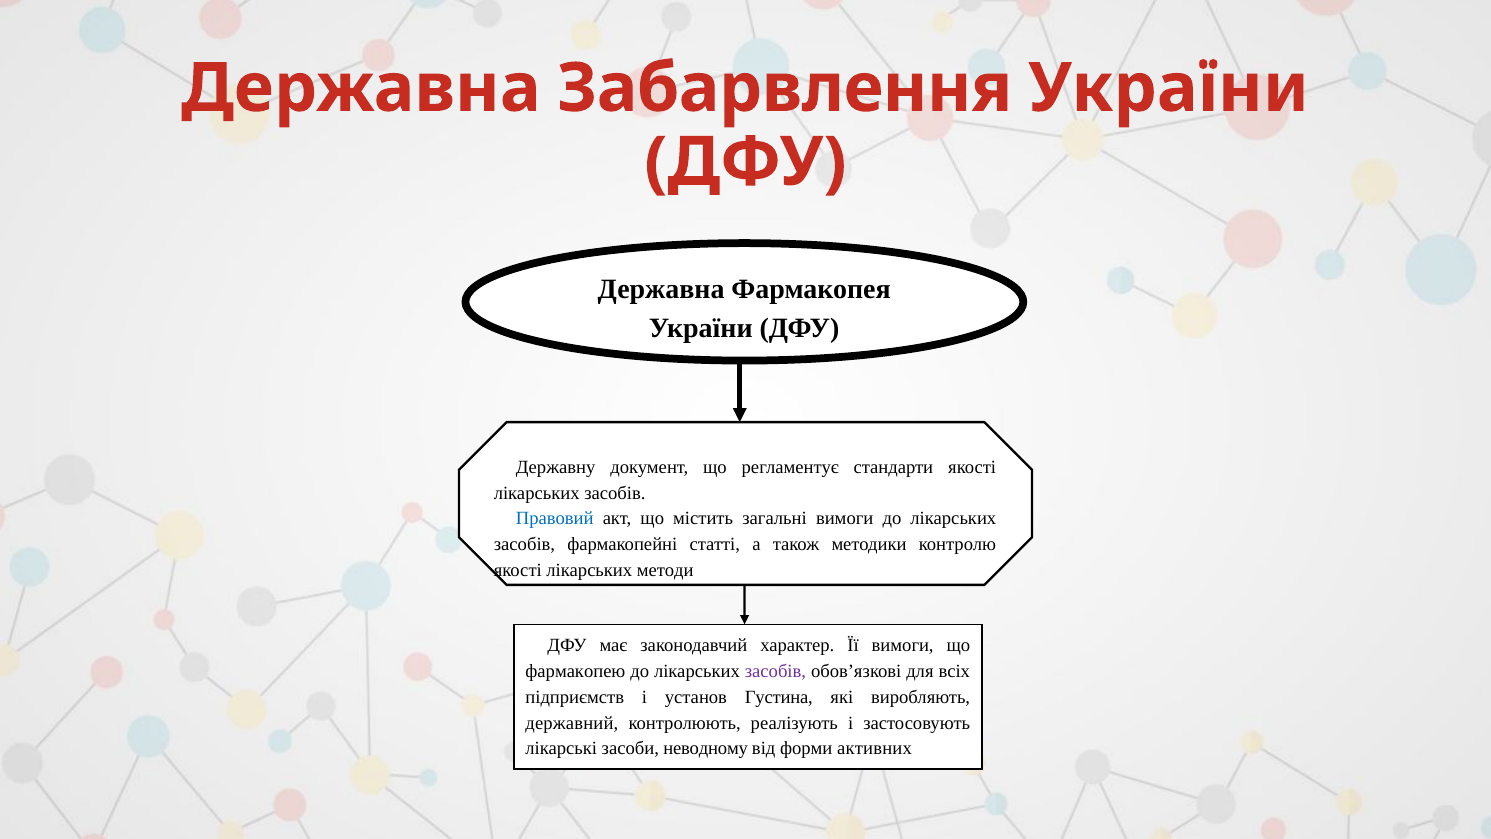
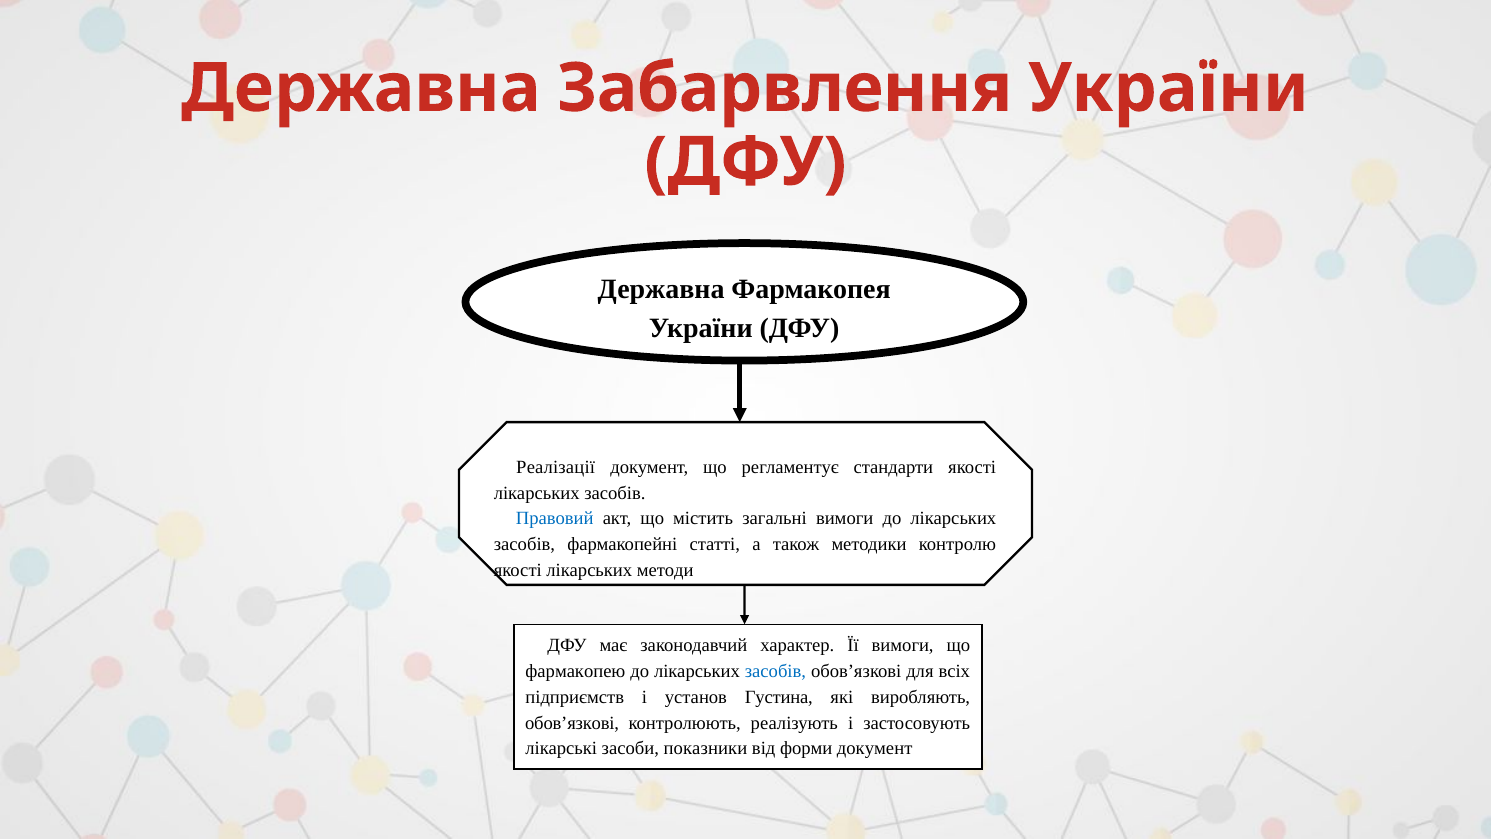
Державну: Державну -> Реалізації (556, 467)
засобів colour: purple -> blue (775, 671)
державний: державний -> обовʼязкові (572, 723)
неводному: неводному -> показники (705, 748)
форми активних: активних -> документ (875, 748)
